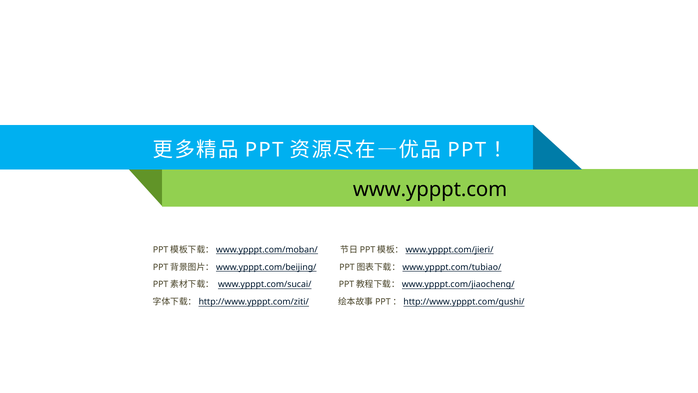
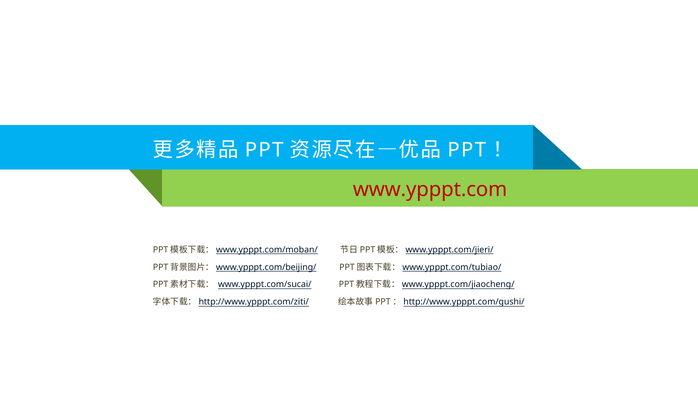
www.ypppt.com colour: black -> red (430, 189)
